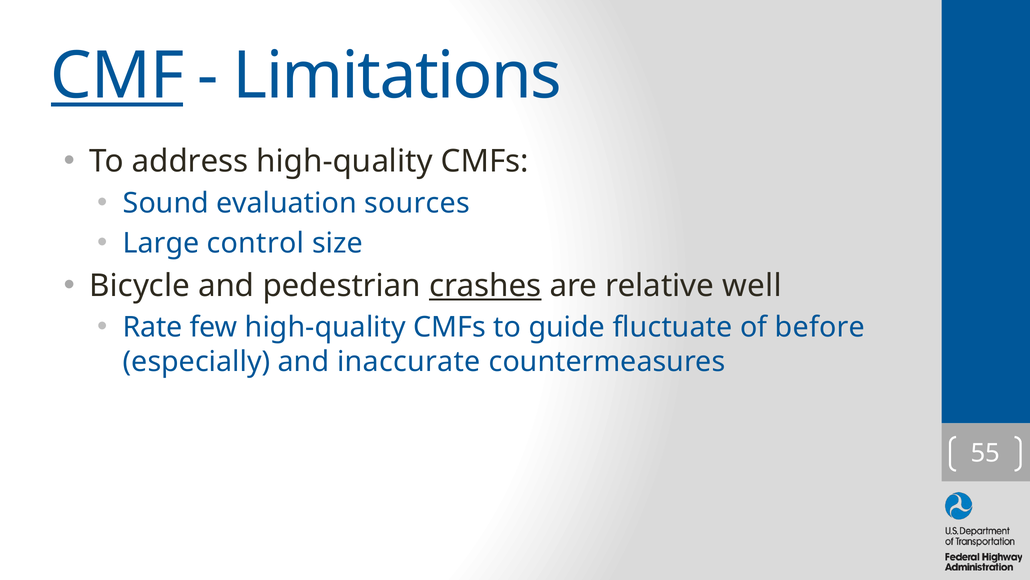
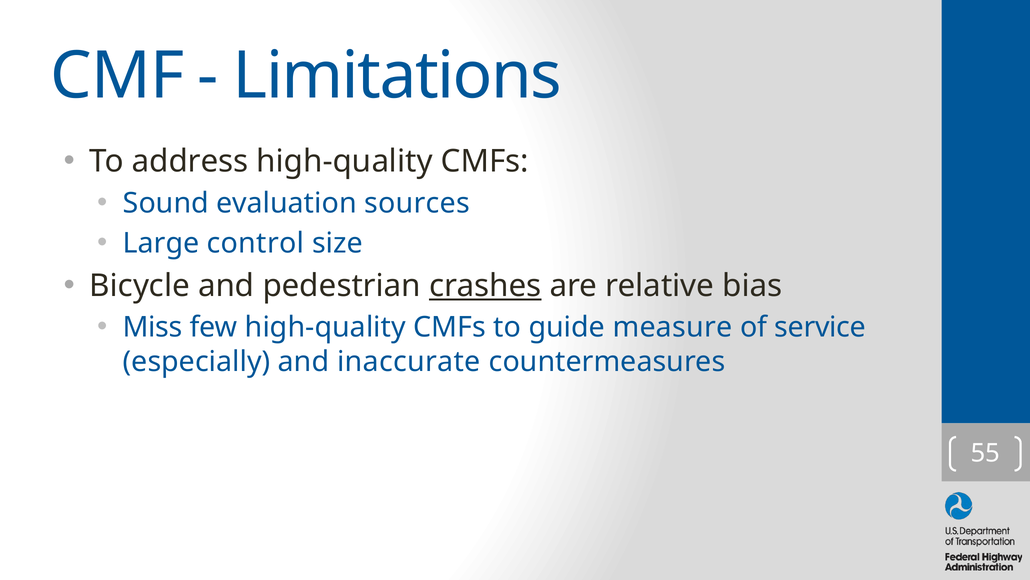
CMF underline: present -> none (117, 76)
well: well -> bias (752, 286)
Rate: Rate -> Miss (153, 327)
fluctuate: fluctuate -> measure (672, 327)
before: before -> service (820, 327)
